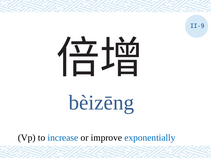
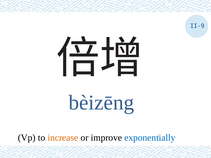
increase colour: blue -> orange (63, 138)
